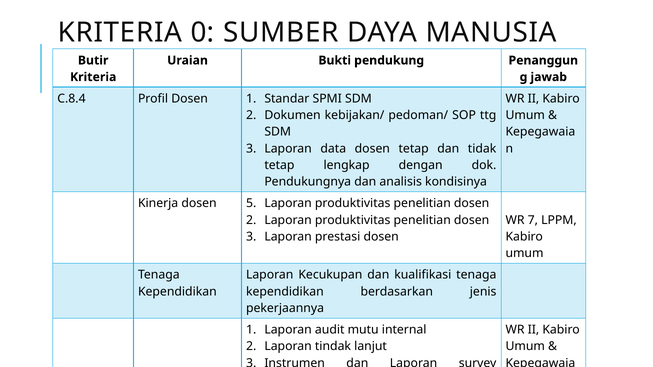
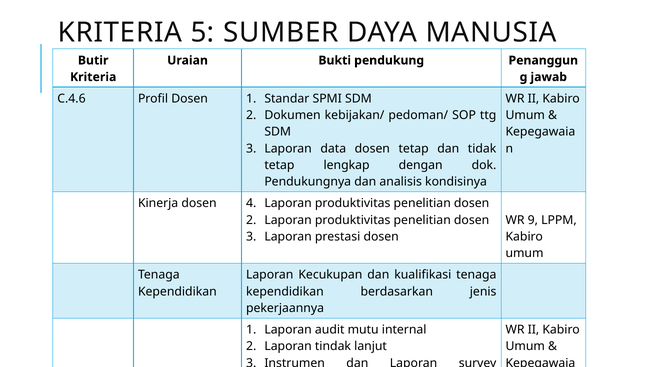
0: 0 -> 5 (202, 33)
C.8.4: C.8.4 -> C.4.6 (71, 99)
5: 5 -> 4 (251, 204)
7: 7 -> 9 (533, 220)
